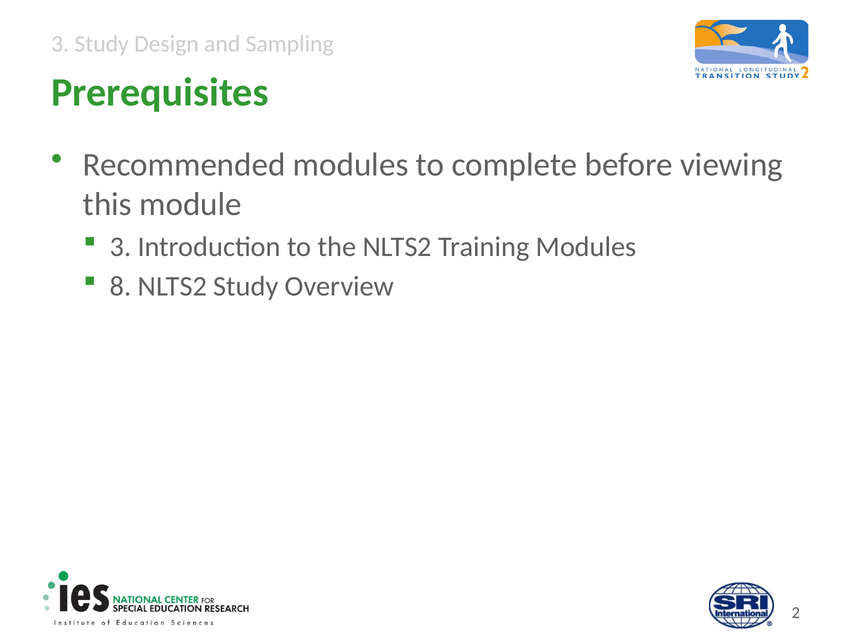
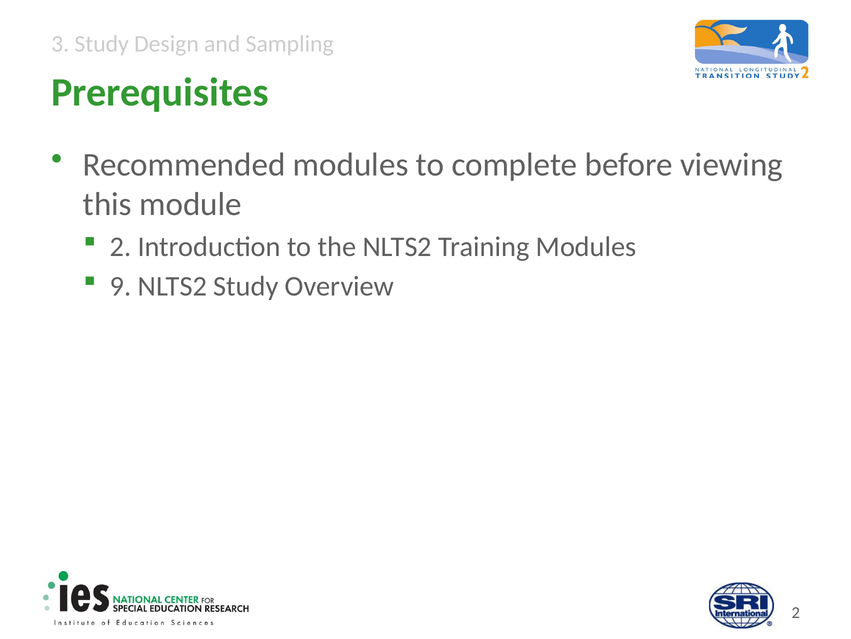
3: 3 -> 2 (121, 247)
8: 8 -> 9 (121, 286)
